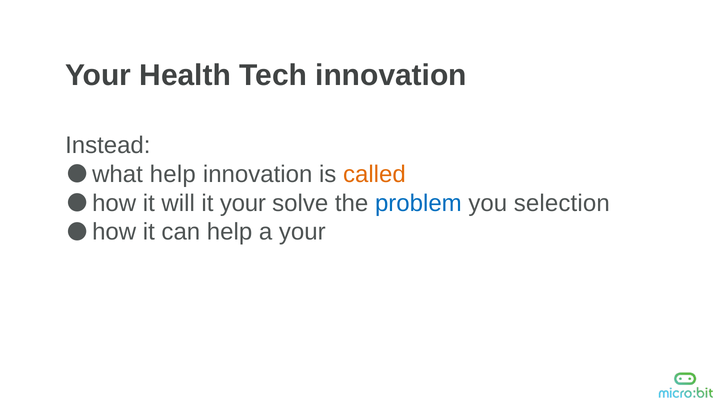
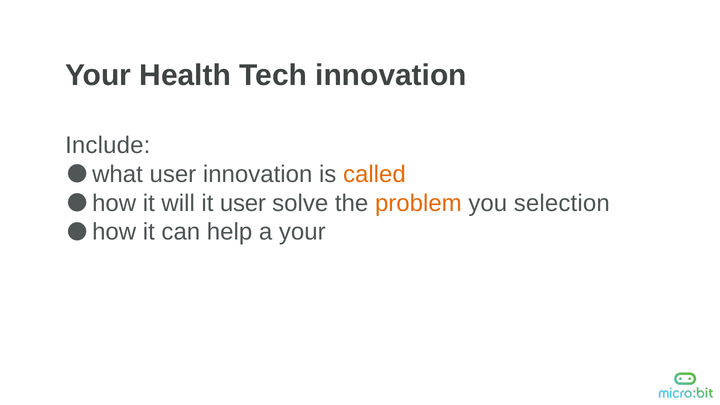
Instead: Instead -> Include (108, 146)
what help: help -> user (173, 174)
it your: your -> user (243, 203)
problem colour: blue -> orange (418, 203)
